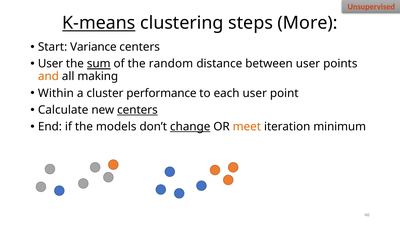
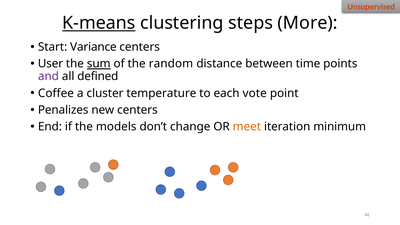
between user: user -> time (308, 64)
and colour: orange -> purple (48, 76)
making: making -> defined (98, 76)
Within: Within -> Coffee (56, 93)
performance: performance -> temperature (161, 93)
each user: user -> vote (255, 93)
Calculate: Calculate -> Penalizes (63, 110)
centers underline: present -> none (137, 110)
change underline: present -> none (190, 127)
